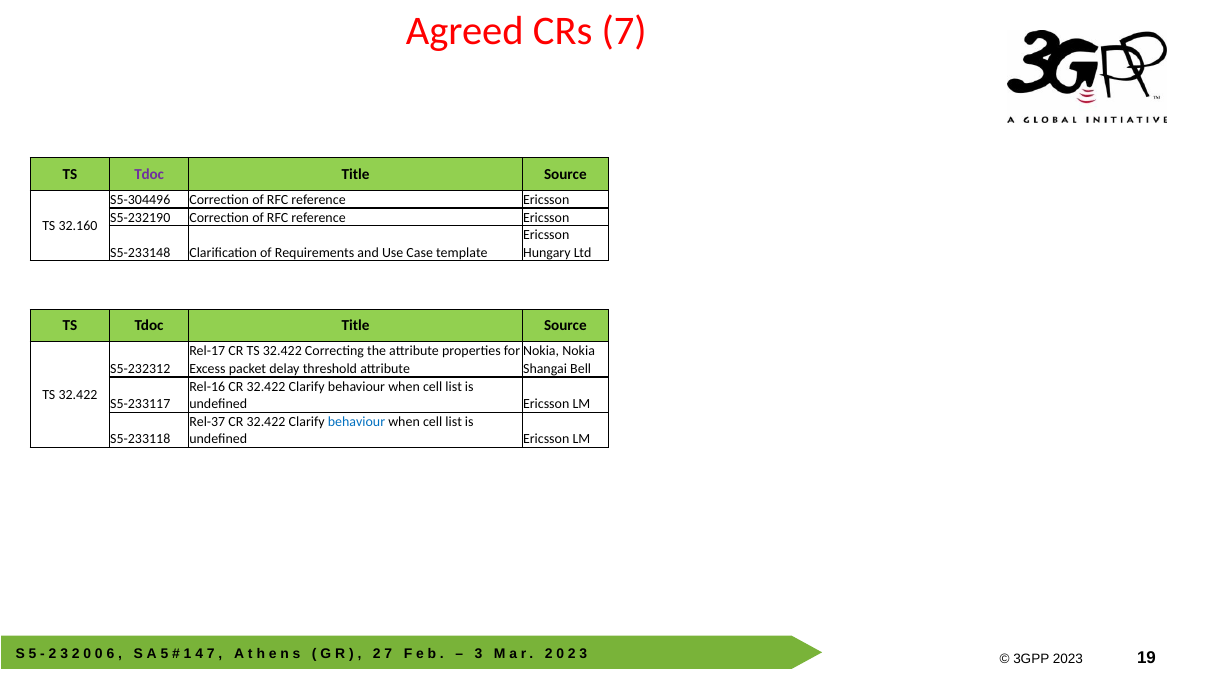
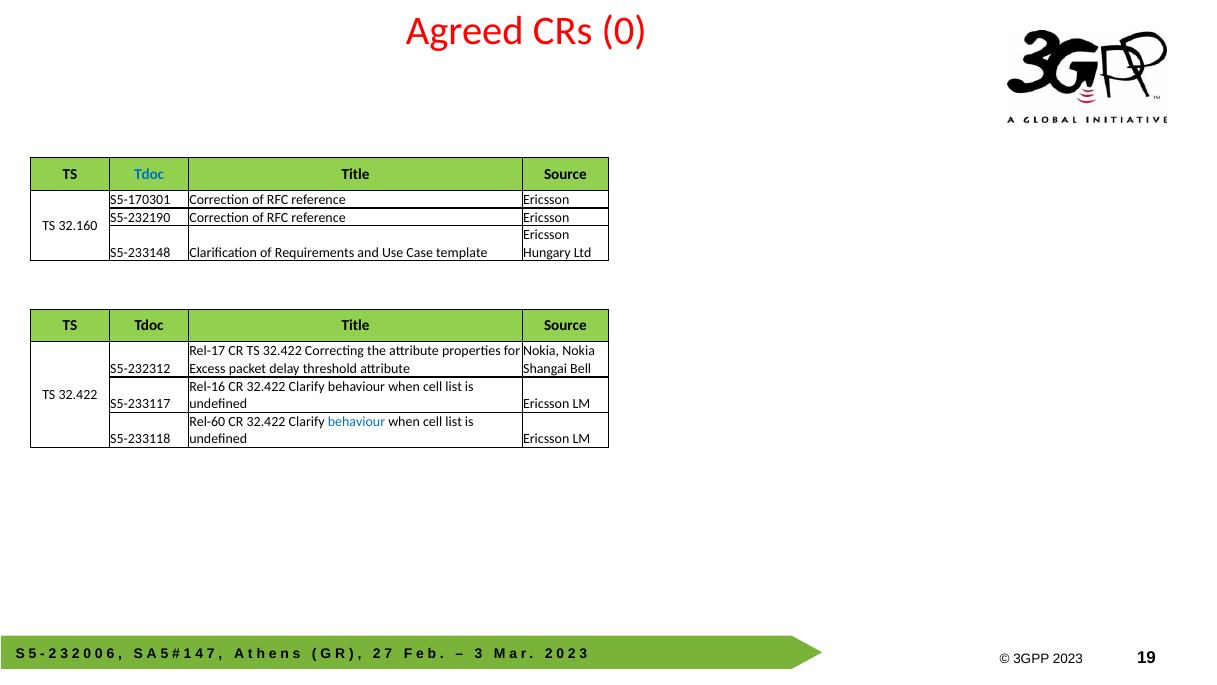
CRs 7: 7 -> 0 (624, 31)
Tdoc colour: purple -> blue (149, 174)
S5-304496: S5-304496 -> S5-170301 (140, 199)
Rel-37: Rel-37 -> Rel-60 (207, 421)
